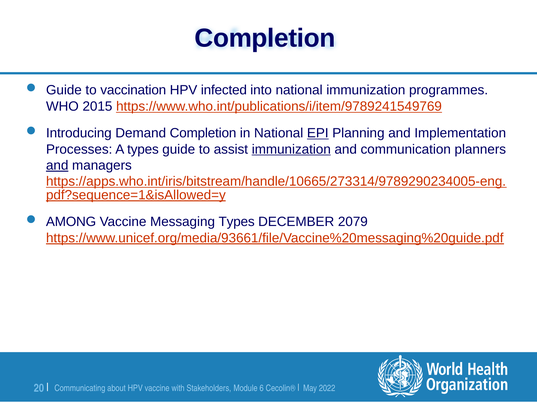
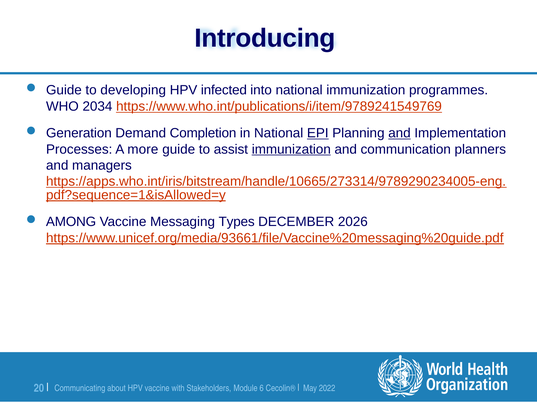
Completion: Completion -> Introducing (265, 38)
vaccination: vaccination -> developing (133, 90)
2015: 2015 -> 2034 (97, 106)
Introducing: Introducing -> Generation (79, 133)
and underline: none -> present (399, 133)
A types: types -> more (143, 149)
and underline: present -> none (57, 165)
2079: 2079 -> 2026 (353, 222)
